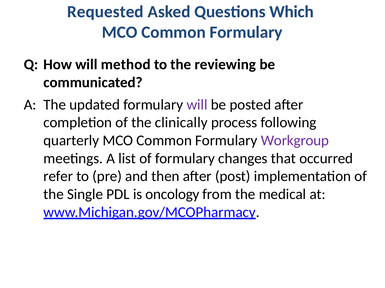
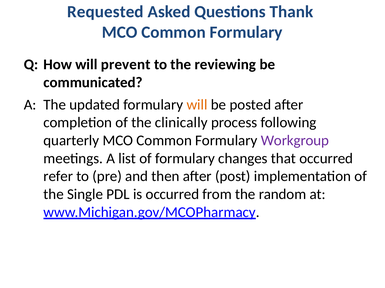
Which: Which -> Thank (291, 12)
method: method -> prevent (126, 65)
will colour: purple -> orange (197, 105)
is oncology: oncology -> occurred (172, 195)
medical: medical -> random (282, 195)
